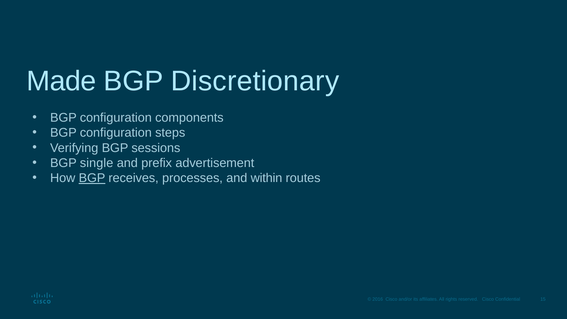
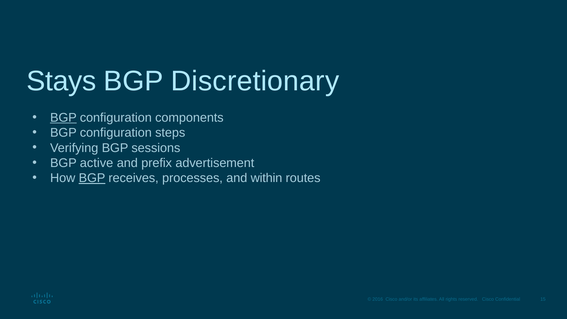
Made: Made -> Stays (61, 81)
BGP underline: none -> present (63, 118)
single: single -> active (97, 163)
